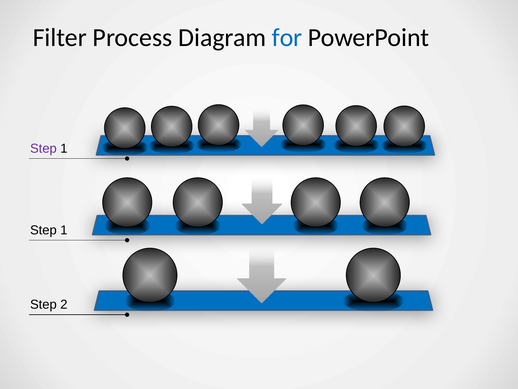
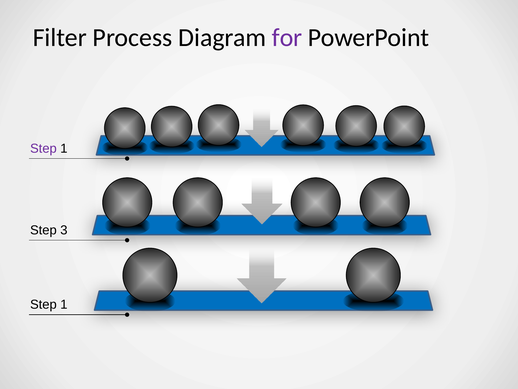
for colour: blue -> purple (287, 38)
1: 1 -> 3 (64, 230)
2: 2 -> 1 (64, 304)
